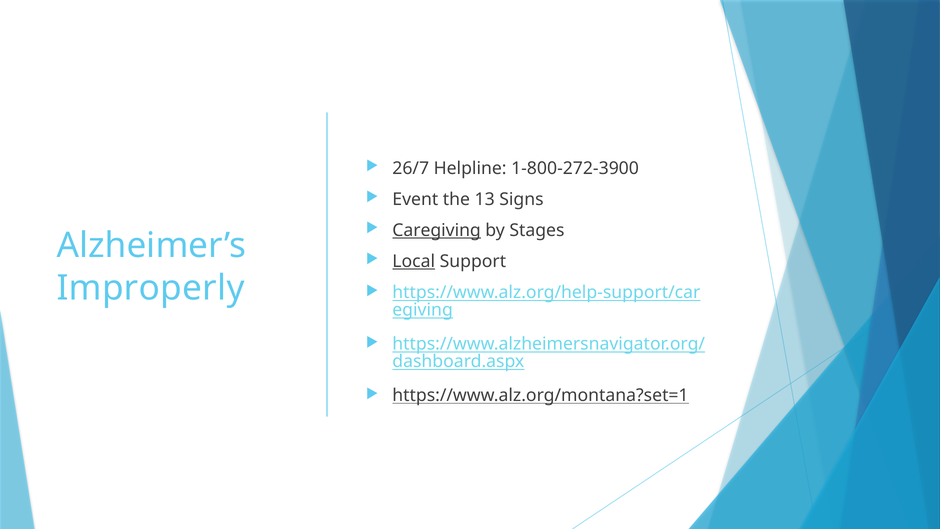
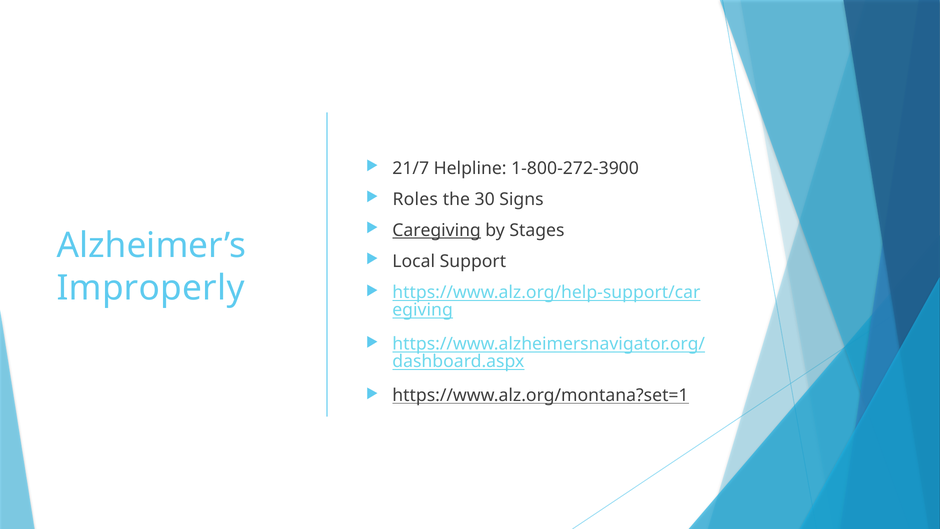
26/7: 26/7 -> 21/7 (411, 168)
Event: Event -> Roles (415, 199)
13: 13 -> 30 (485, 199)
Local underline: present -> none (414, 261)
